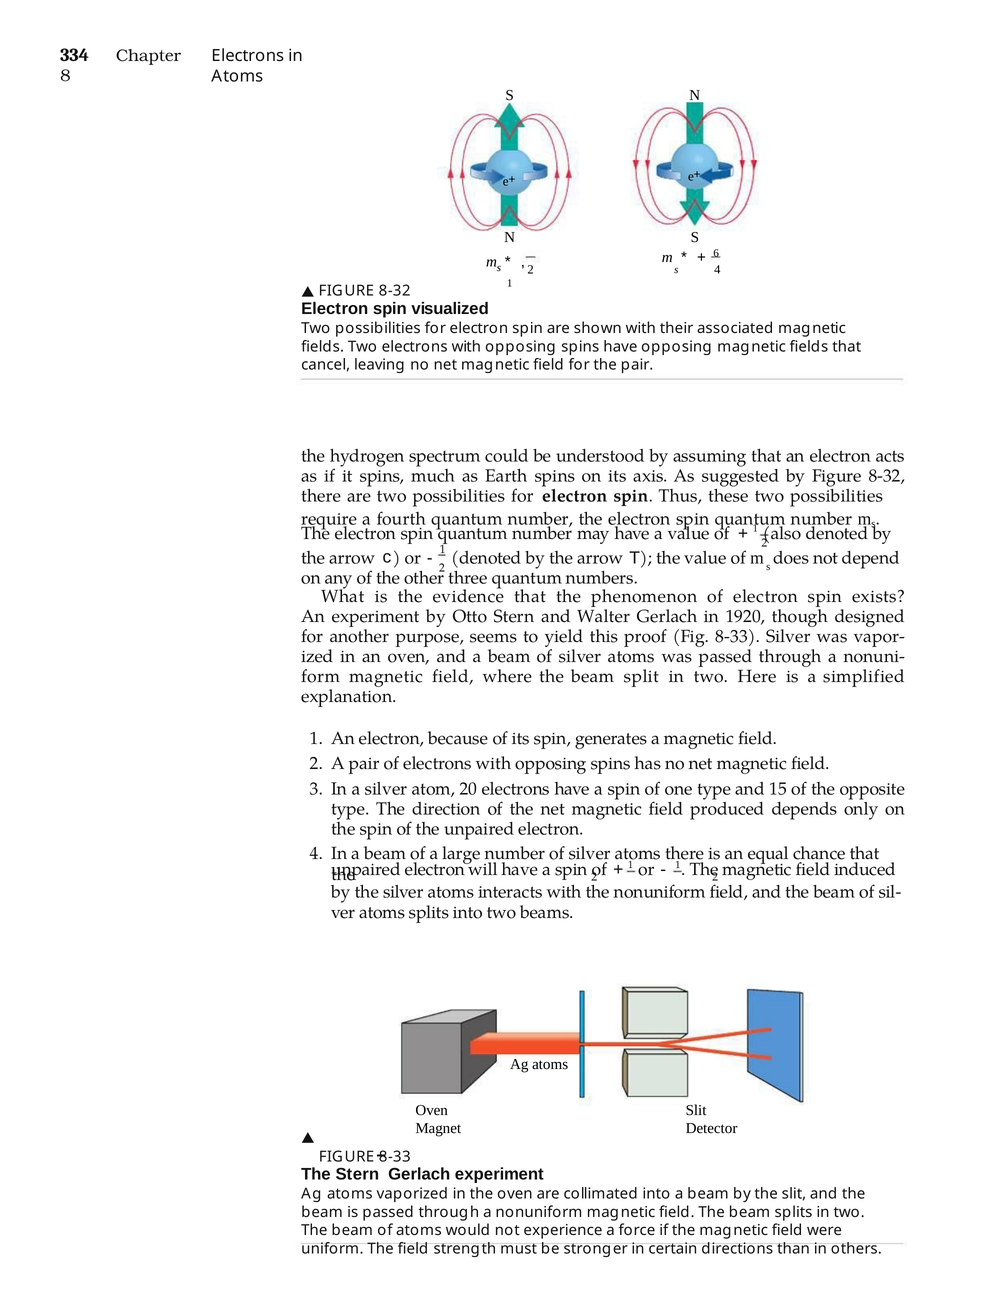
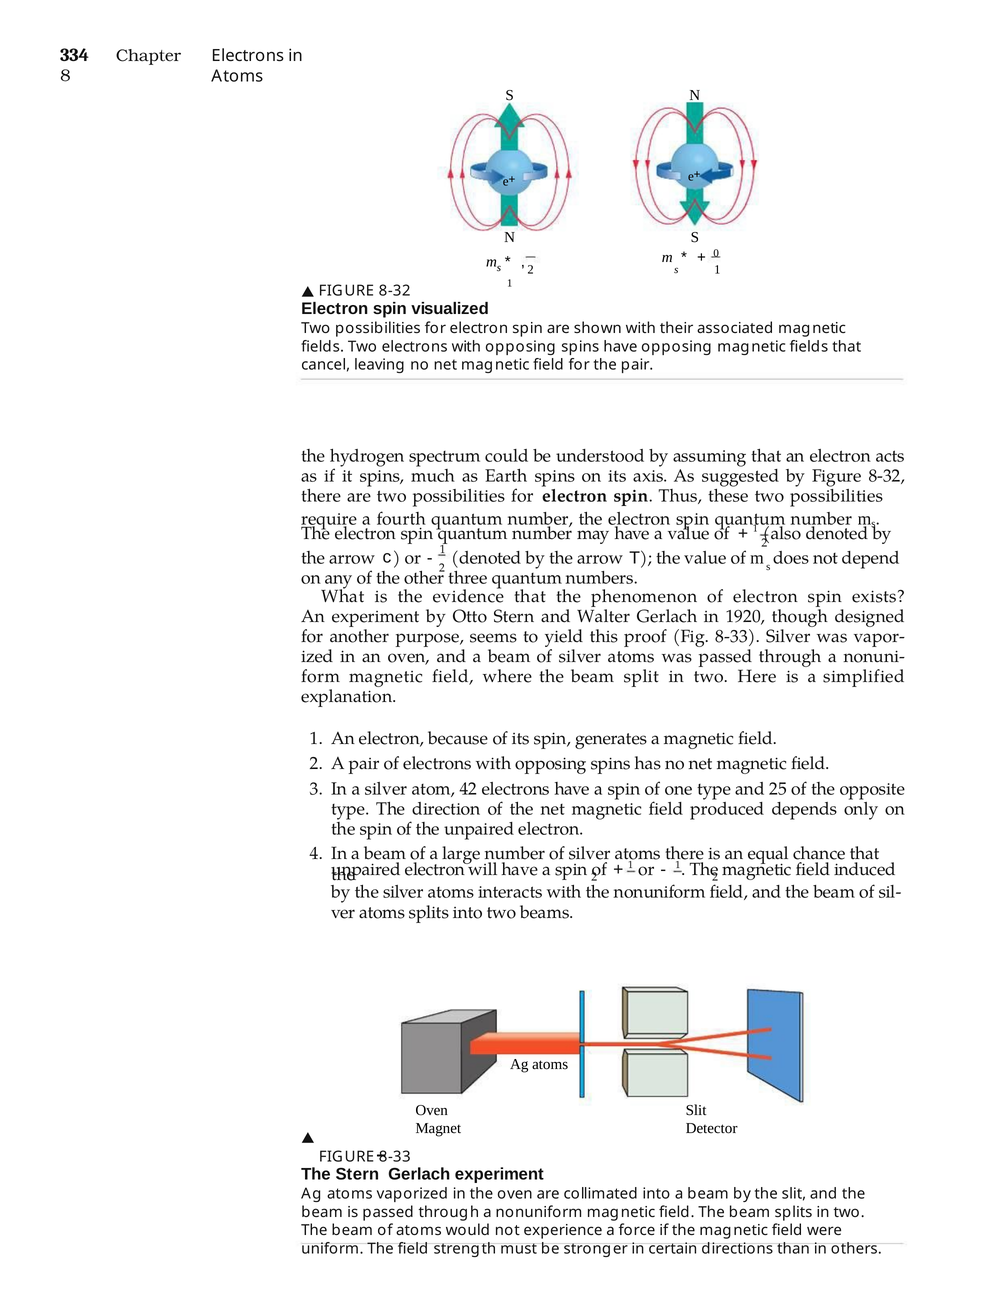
6: 6 -> 0 (716, 253)
4: 4 -> 1 (717, 270)
20: 20 -> 42 (468, 789)
15: 15 -> 25 (778, 789)
